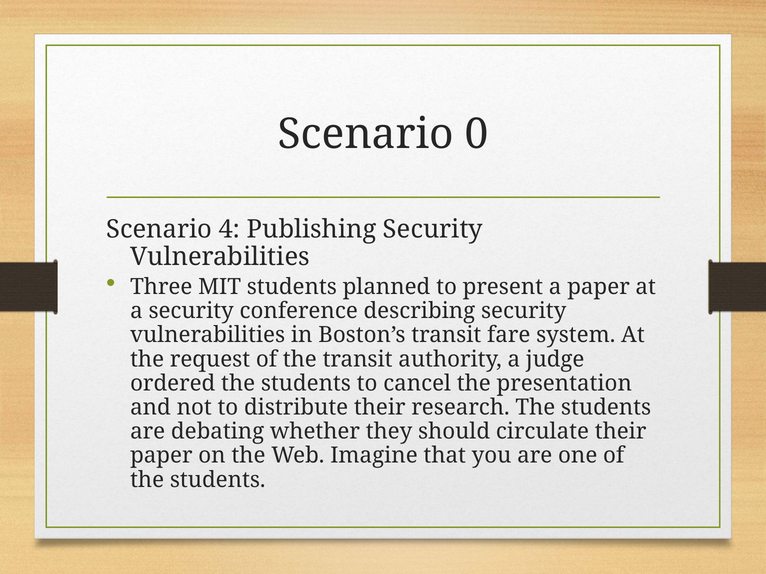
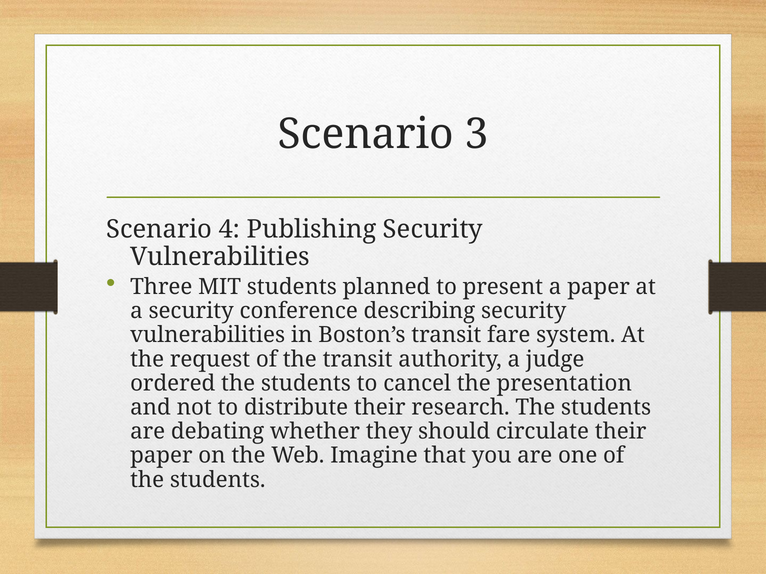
0: 0 -> 3 (477, 134)
